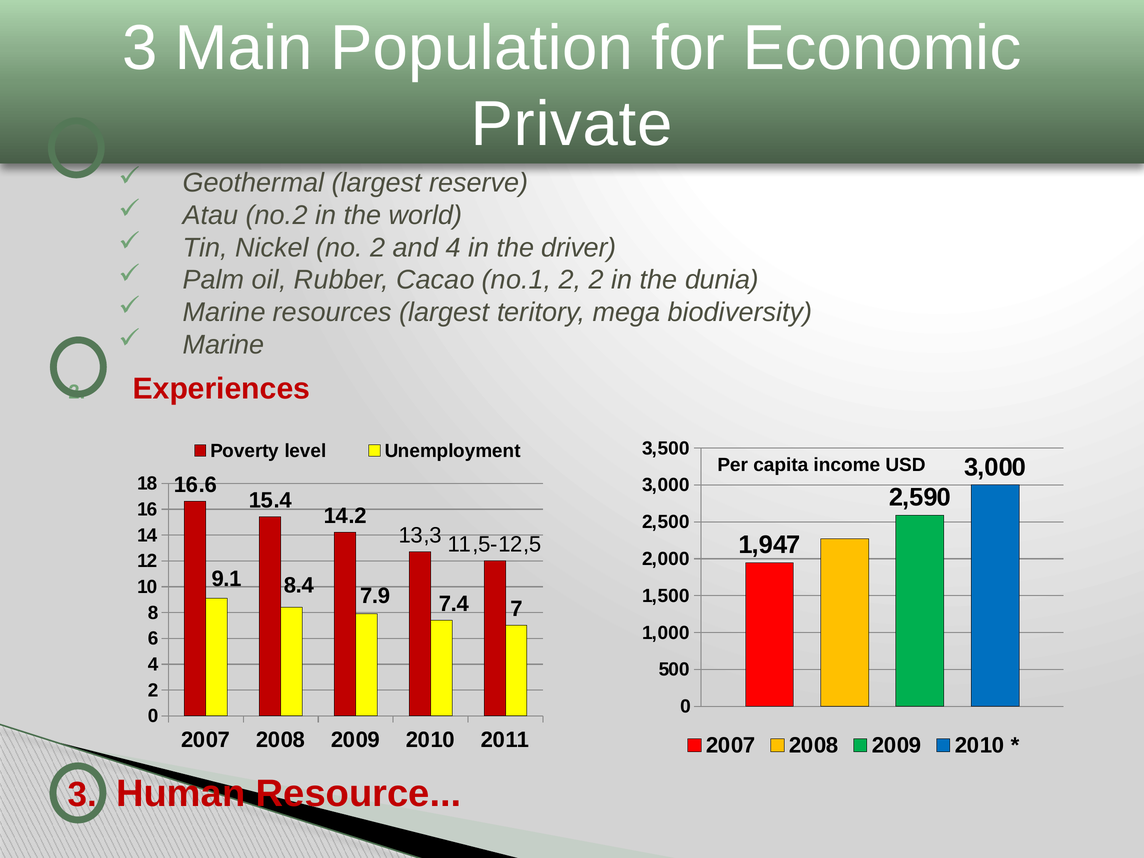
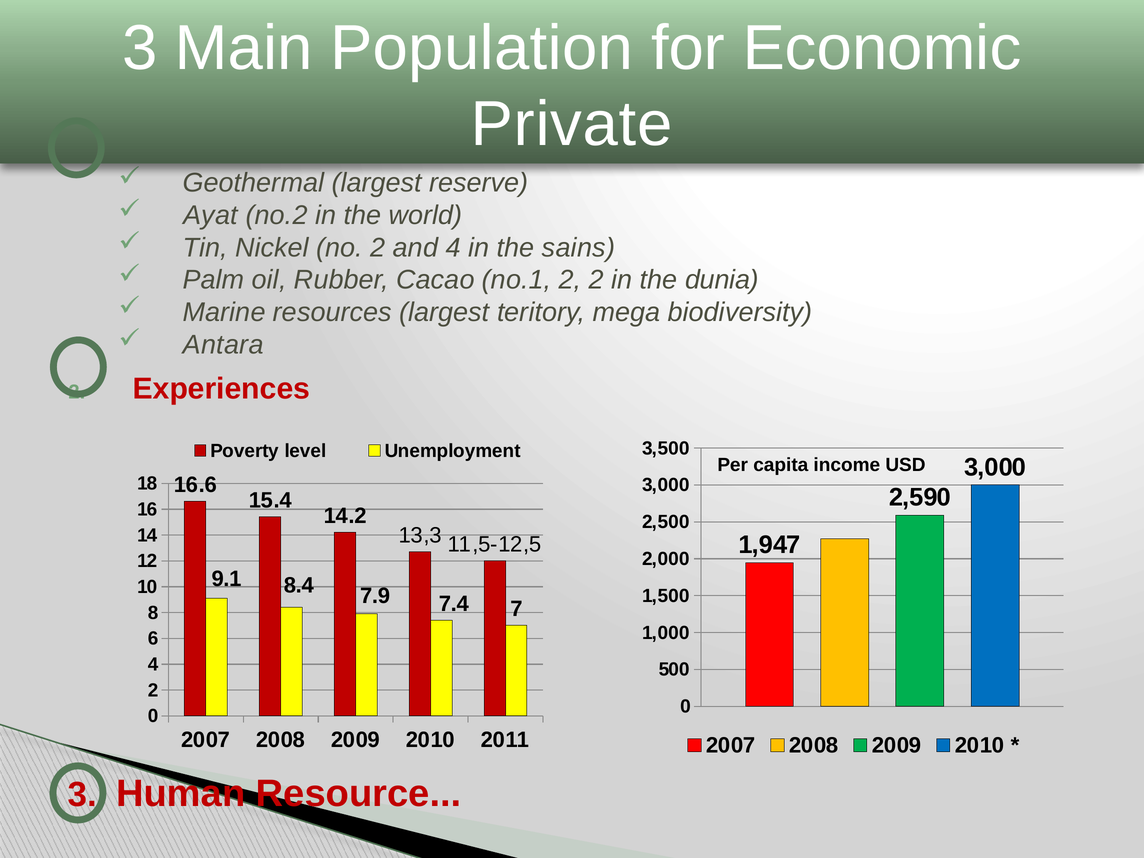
Atau: Atau -> Ayat (211, 215)
driver: driver -> sains (579, 248)
Marine: Marine -> Antara (223, 345)
